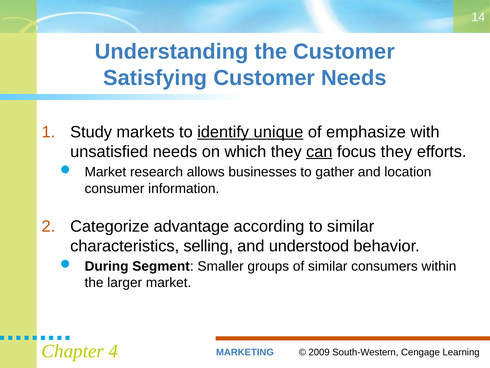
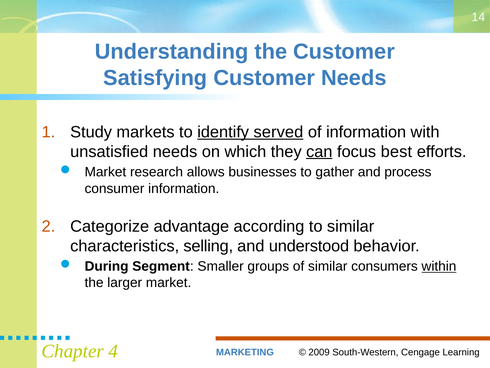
unique: unique -> served (278, 132)
of emphasize: emphasize -> information (366, 132)
focus they: they -> best (396, 151)
location: location -> process (408, 172)
within underline: none -> present (439, 266)
